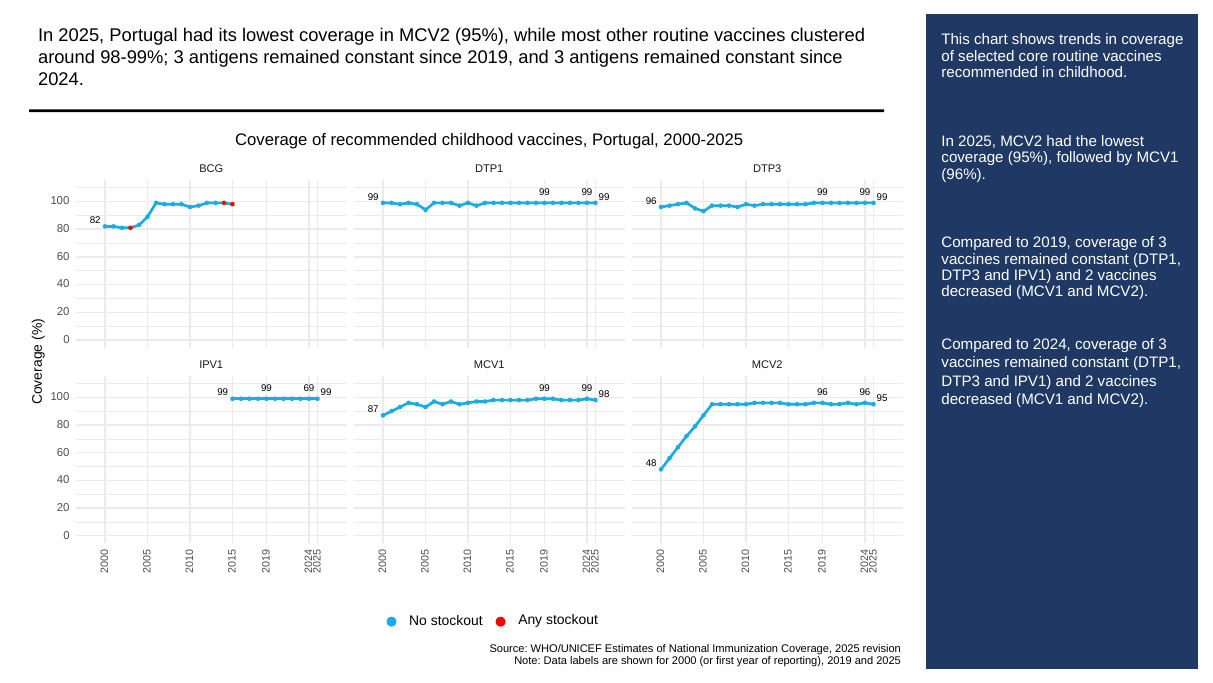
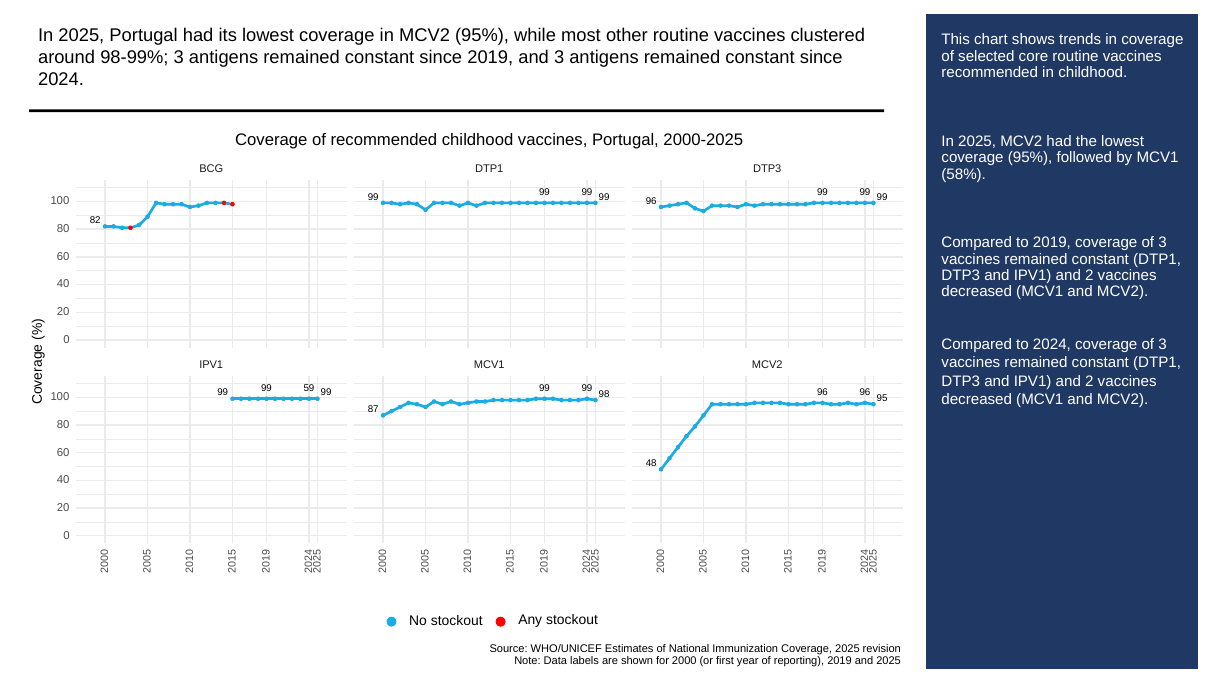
96%: 96% -> 58% (964, 174)
69: 69 -> 59 (309, 388)
